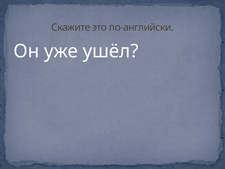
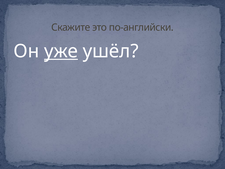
уже underline: none -> present (61, 51)
